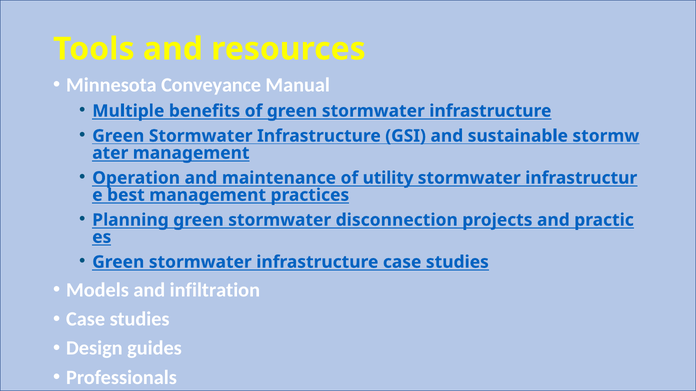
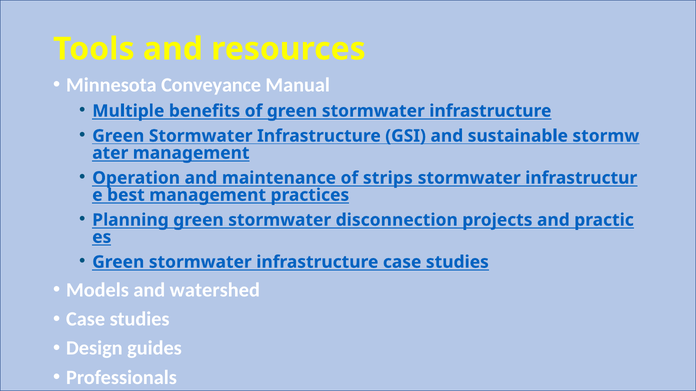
utility: utility -> strips (388, 178)
infiltration: infiltration -> watershed (215, 290)
